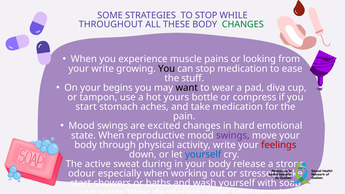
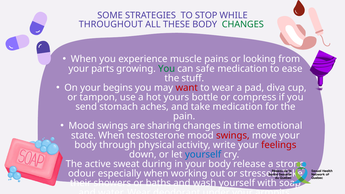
your write: write -> parts (103, 69)
You colour: black -> green (167, 69)
can stop: stop -> safe (205, 69)
want colour: black -> red (187, 88)
start: start -> send (86, 107)
excited: excited -> sharing (164, 126)
hard: hard -> time (244, 126)
reproductive: reproductive -> testosterone (156, 135)
swings colour: purple -> red (233, 135)
start: start -> their (81, 183)
